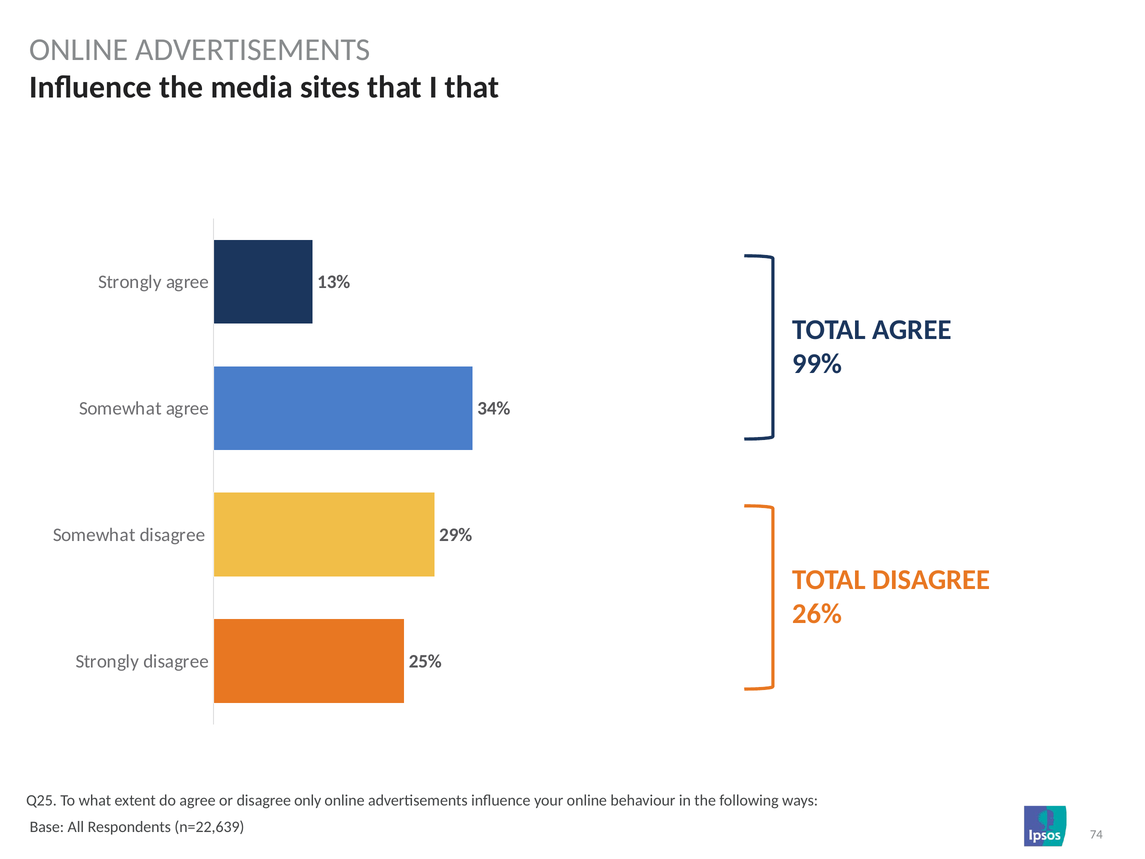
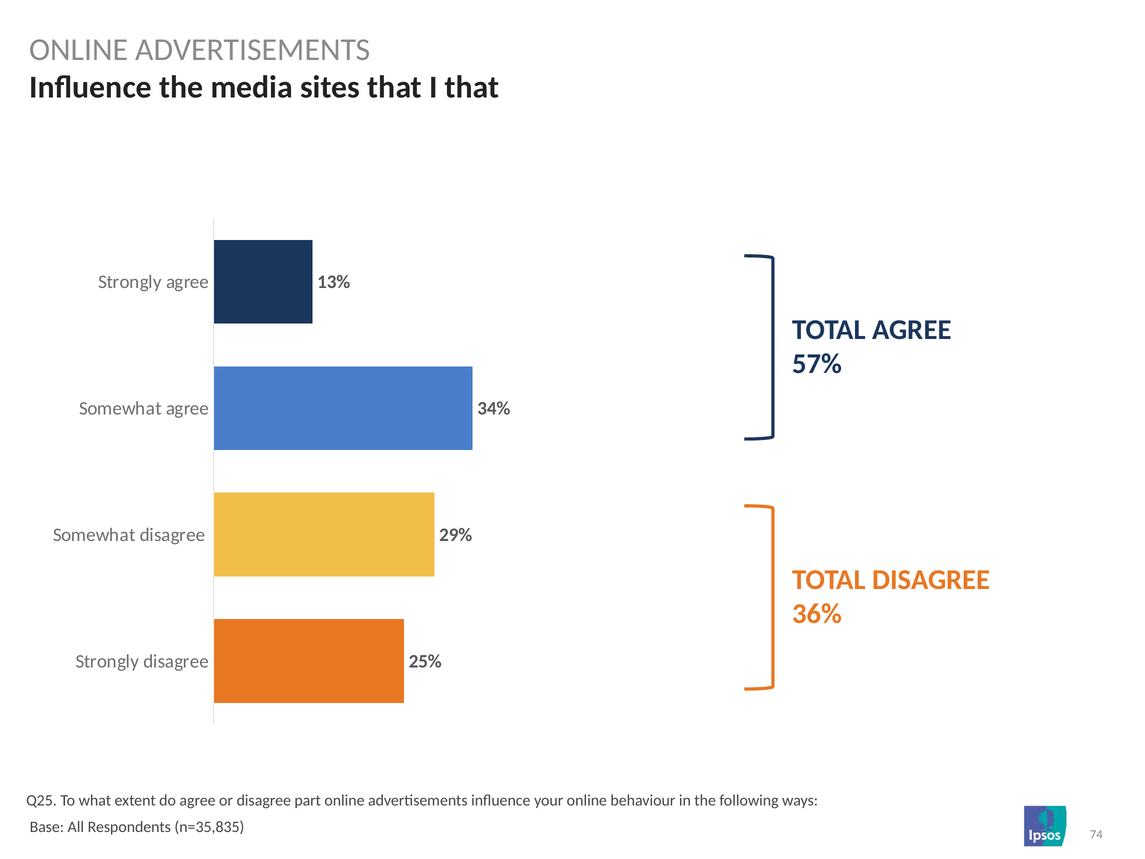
99%: 99% -> 57% (817, 364)
26%: 26% -> 36% (817, 614)
only: only -> part (308, 800)
n=22,639: n=22,639 -> n=35,835 (209, 827)
